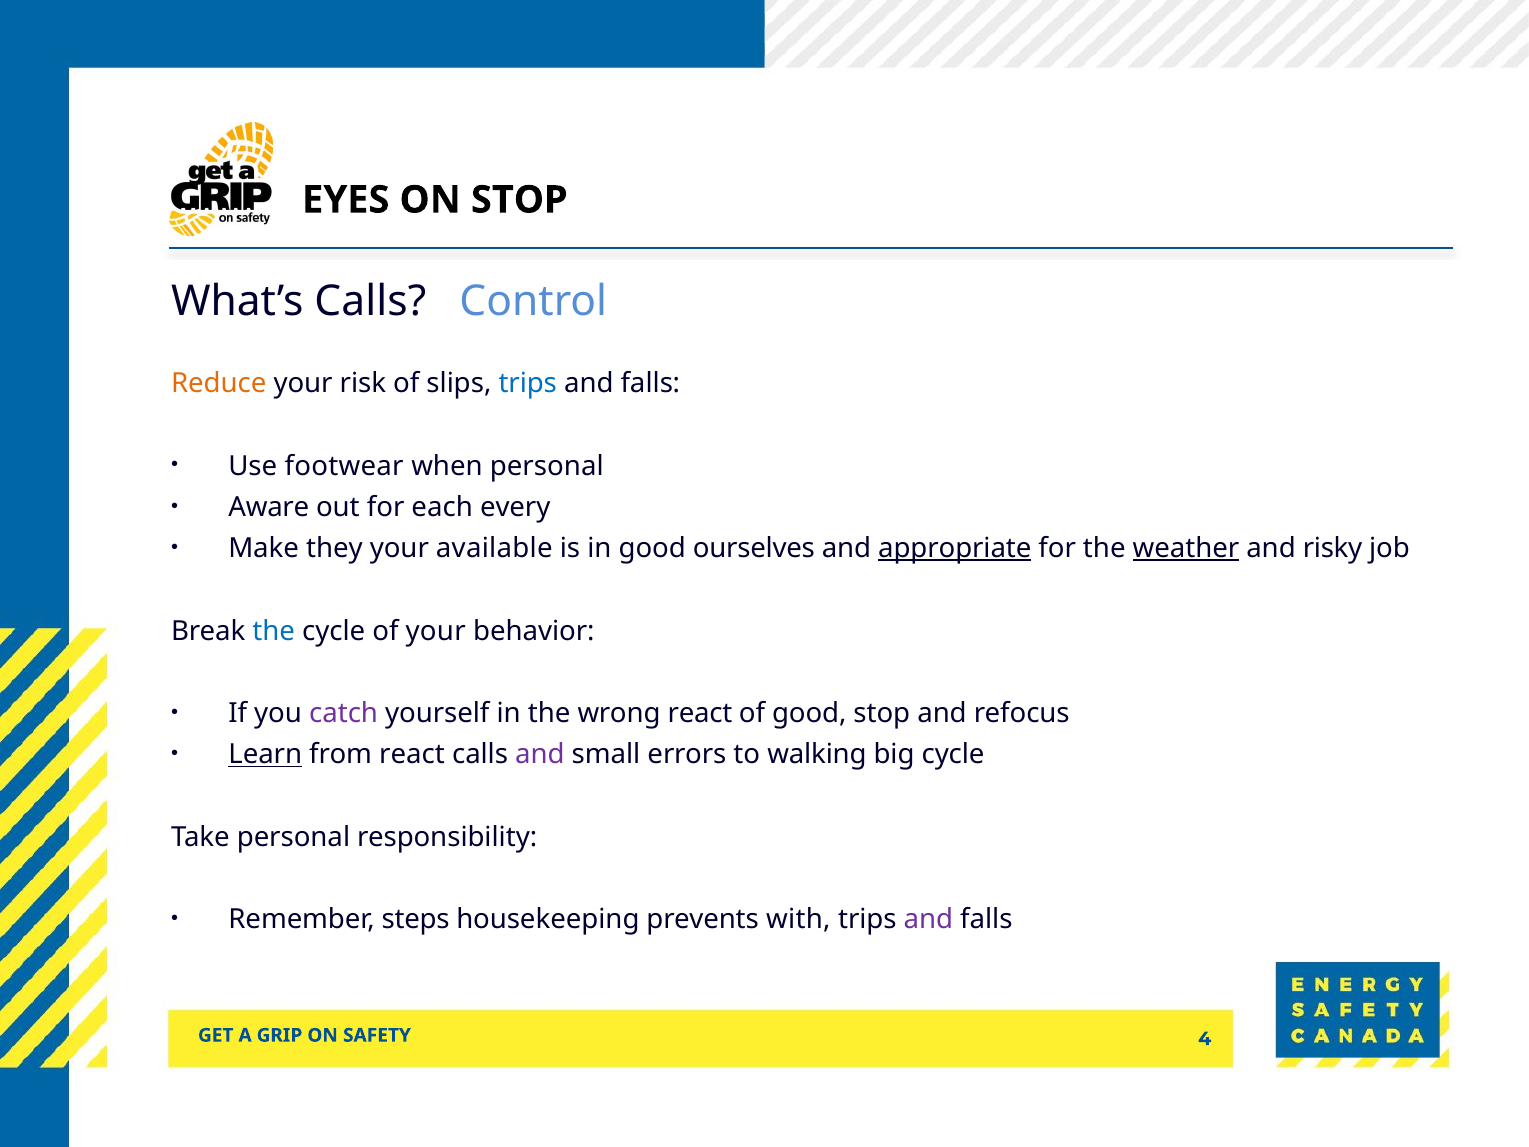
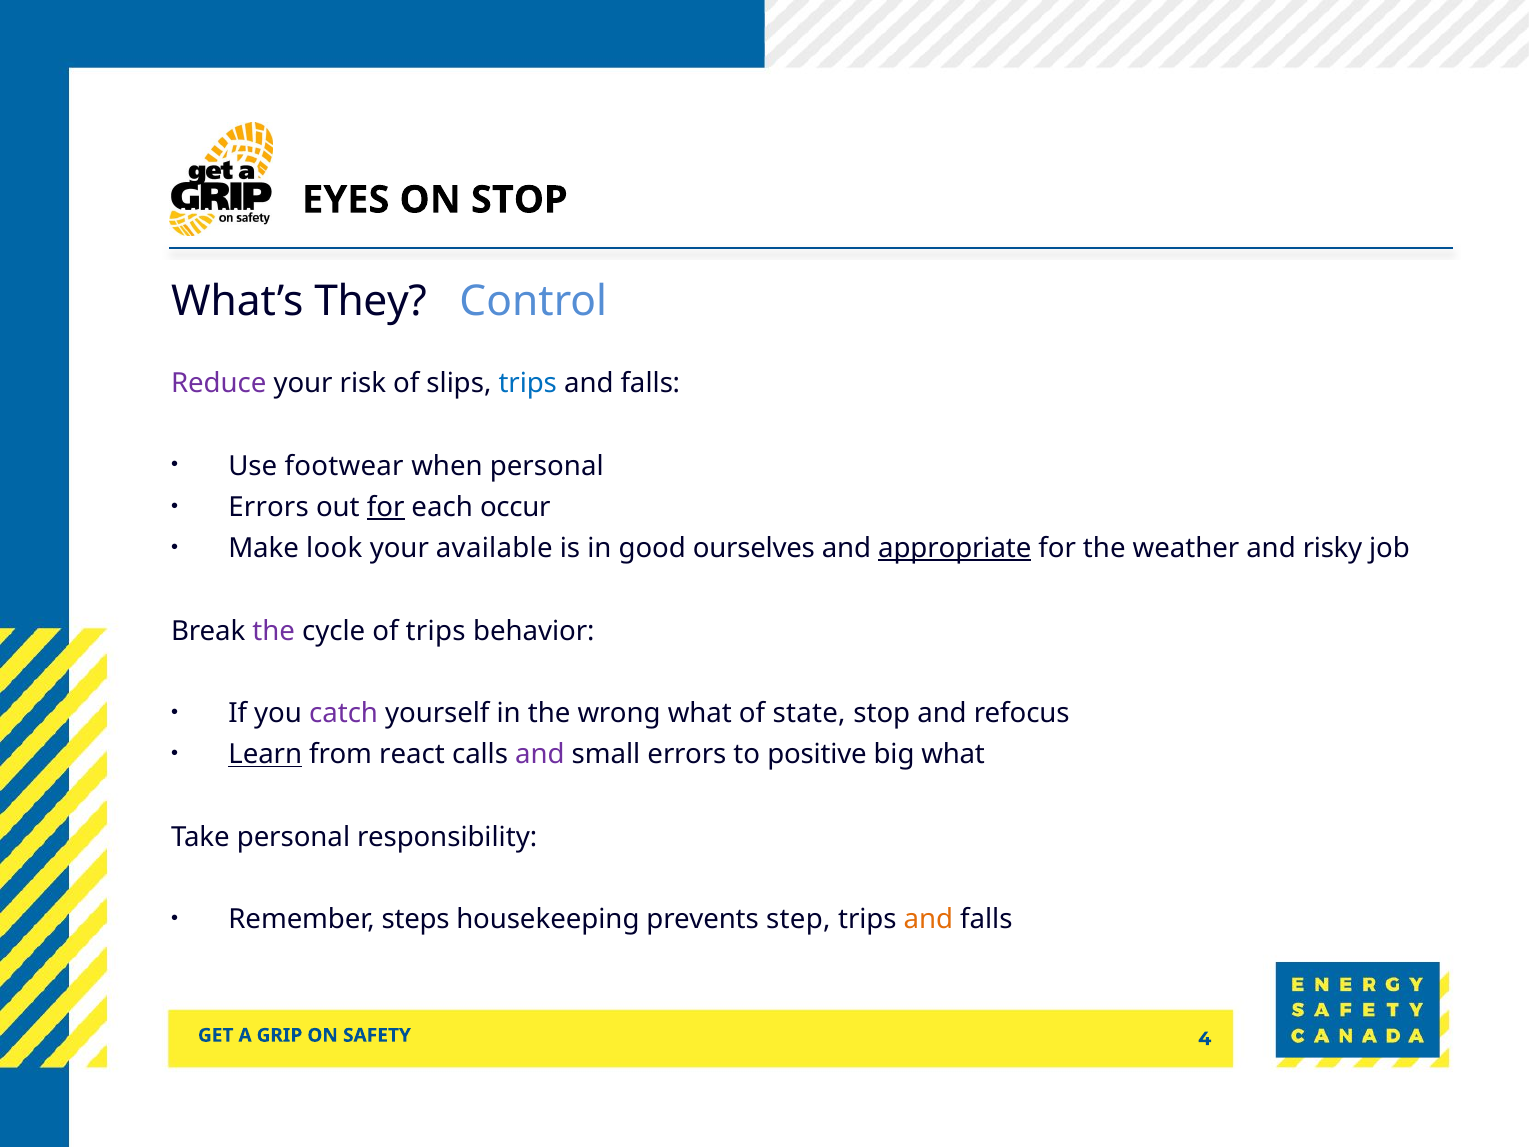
What’s Calls: Calls -> They (371, 301)
Reduce colour: orange -> purple (219, 383)
Aware: Aware -> Errors (269, 507)
for underline: none -> present (386, 507)
every: every -> occur (515, 507)
they: they -> look (334, 548)
weather underline: present -> none (1186, 548)
the colour: blue -> purple (274, 631)
of your: your -> trips (436, 631)
wrong react: react -> what (700, 713)
of good: good -> state (809, 713)
walking: walking -> positive (817, 754)
big cycle: cycle -> what (953, 754)
with: with -> step (798, 919)
and colour: purple -> orange (928, 919)
